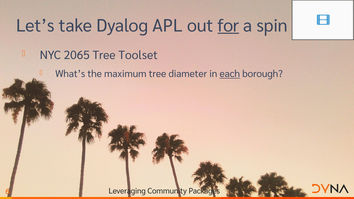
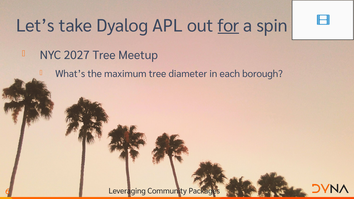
2065: 2065 -> 2027 (77, 55)
Toolset: Toolset -> Meetup (138, 55)
each underline: present -> none (230, 74)
